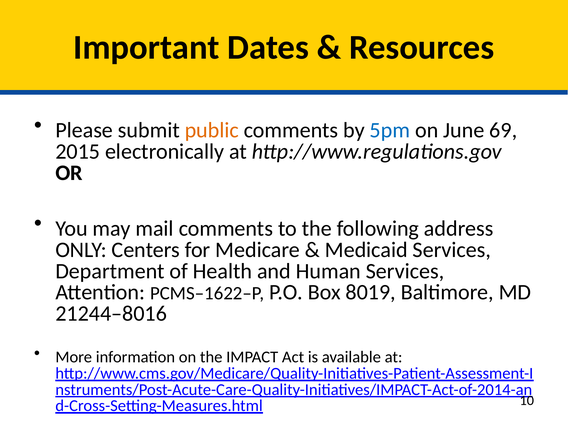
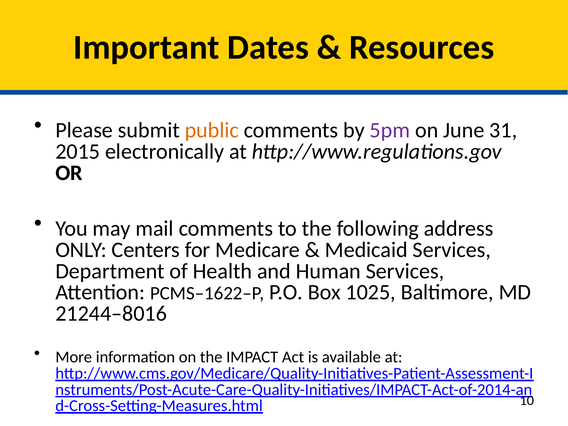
5pm colour: blue -> purple (390, 130)
69: 69 -> 31 (503, 130)
8019: 8019 -> 1025 (371, 292)
